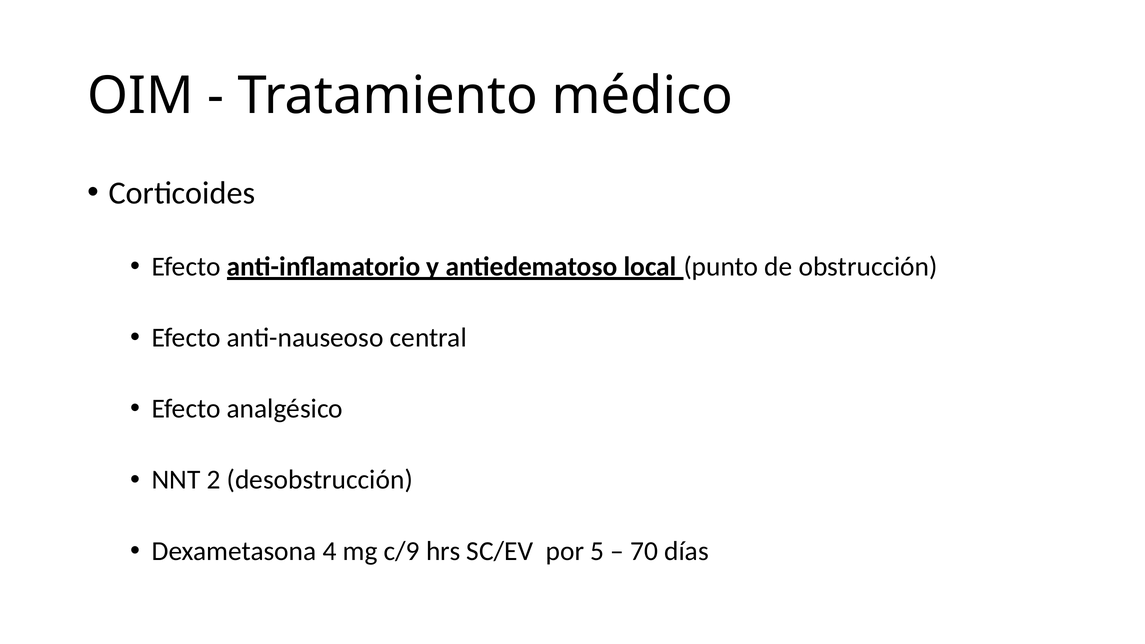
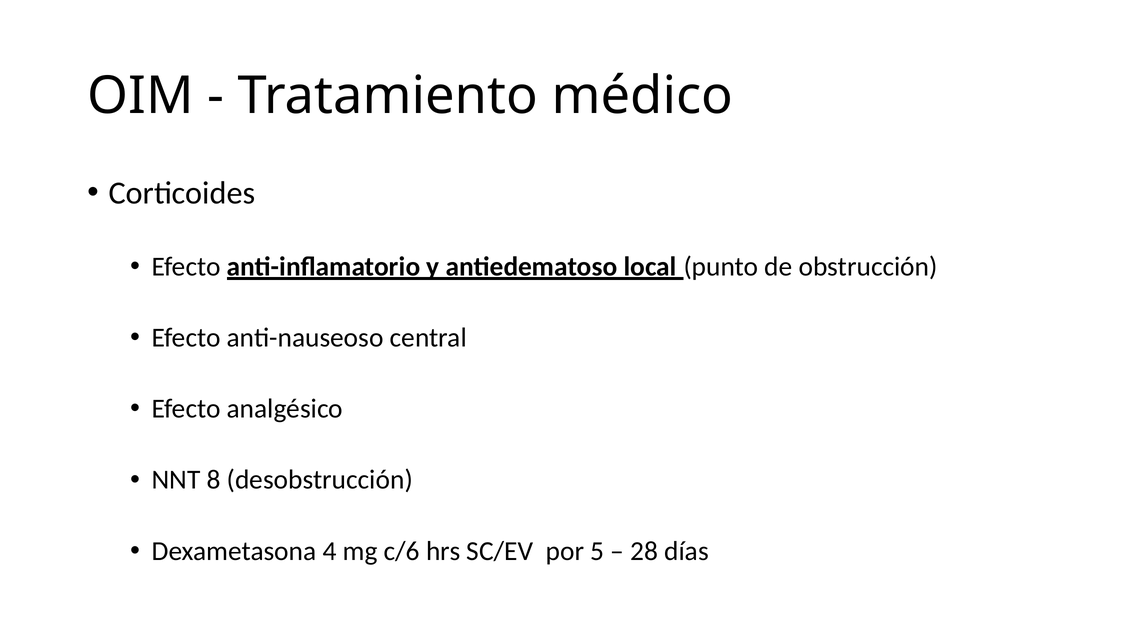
2: 2 -> 8 (214, 480)
c/9: c/9 -> c/6 (402, 551)
70: 70 -> 28 (644, 551)
